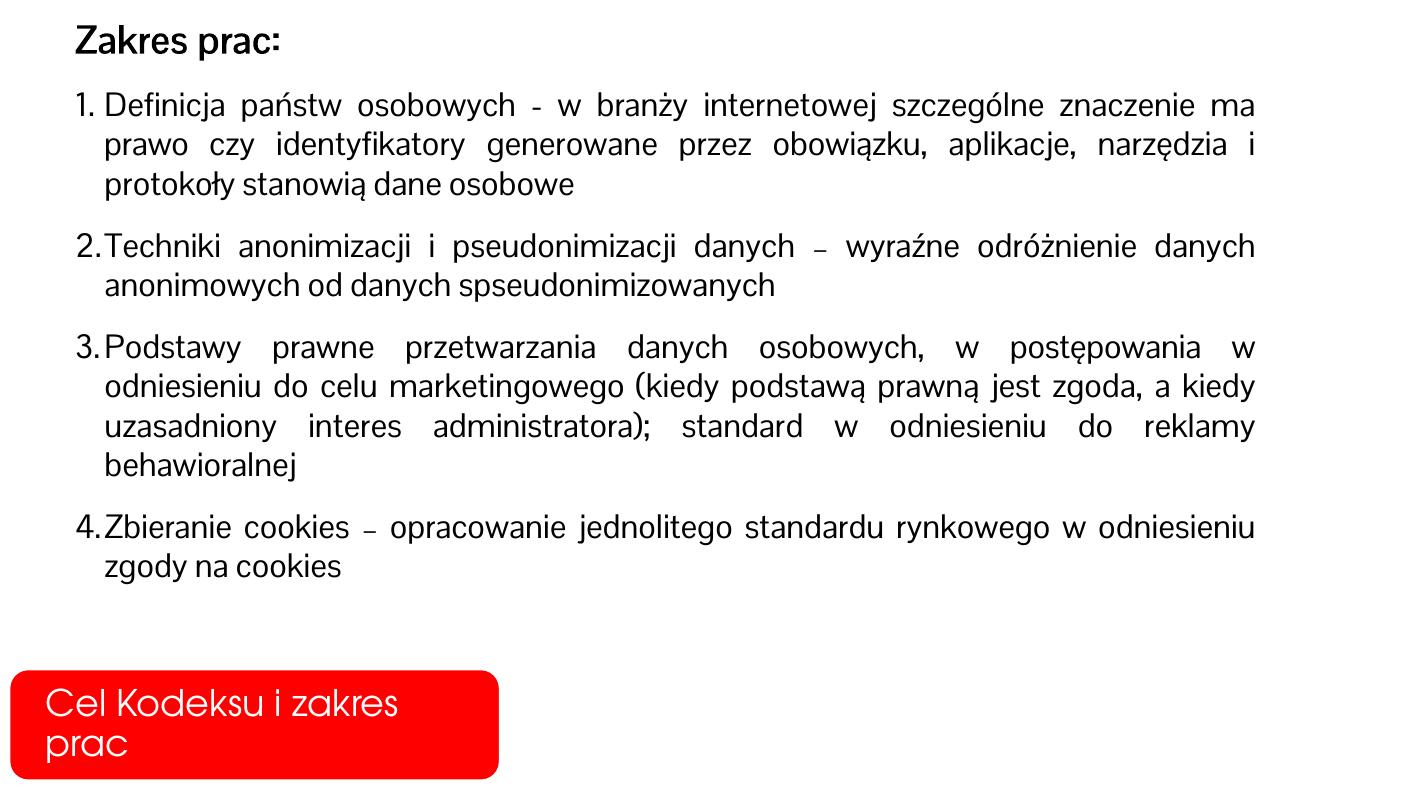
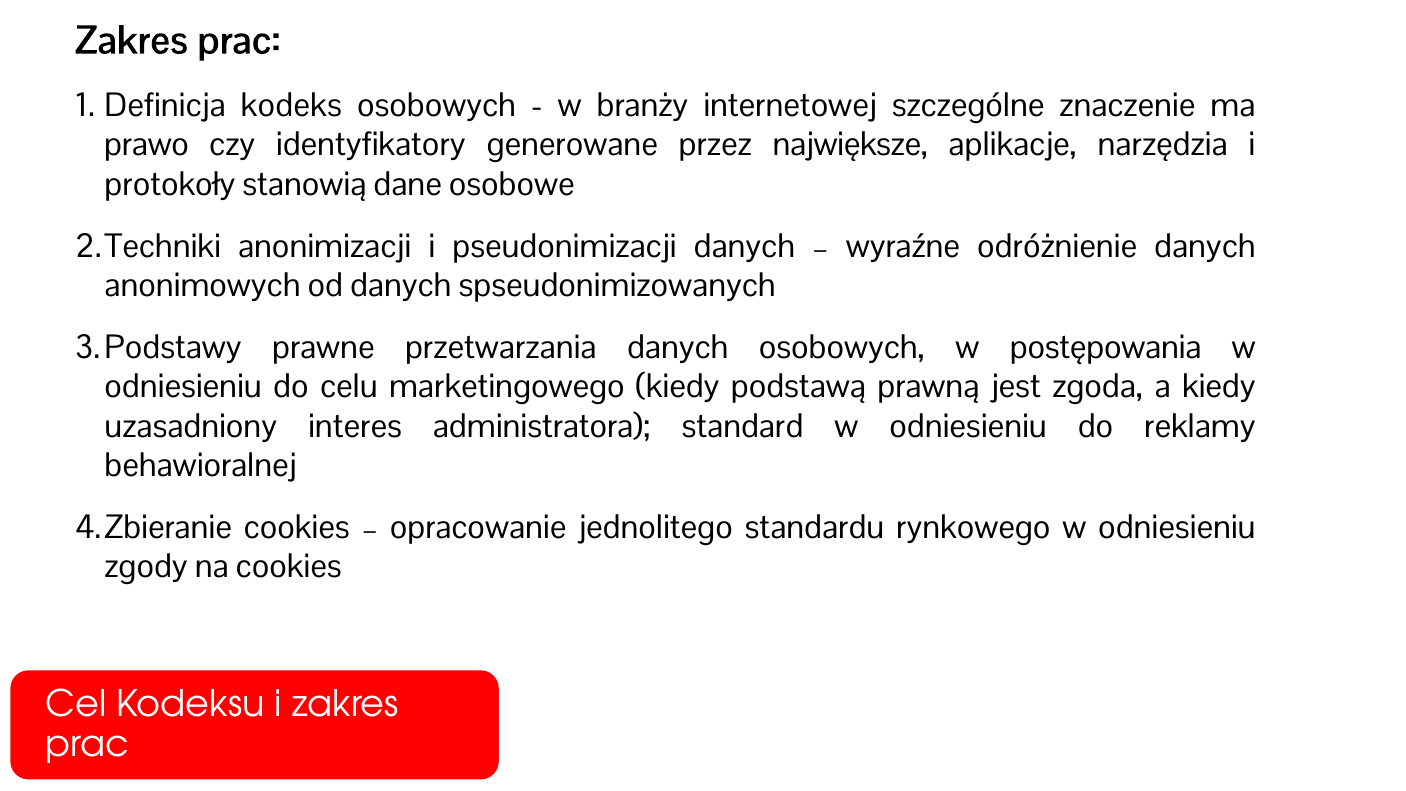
państw: państw -> kodeks (291, 105)
obowiązku: obowiązku -> największe (850, 145)
